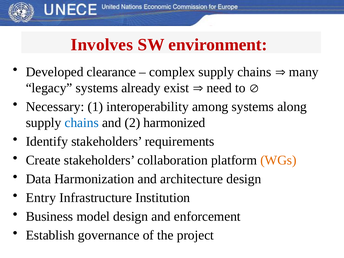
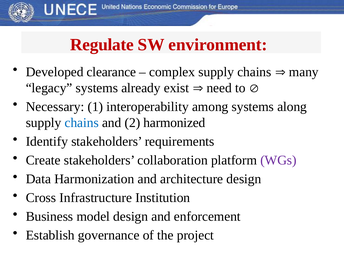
Involves: Involves -> Regulate (102, 45)
WGs colour: orange -> purple (278, 160)
Entry: Entry -> Cross (41, 198)
